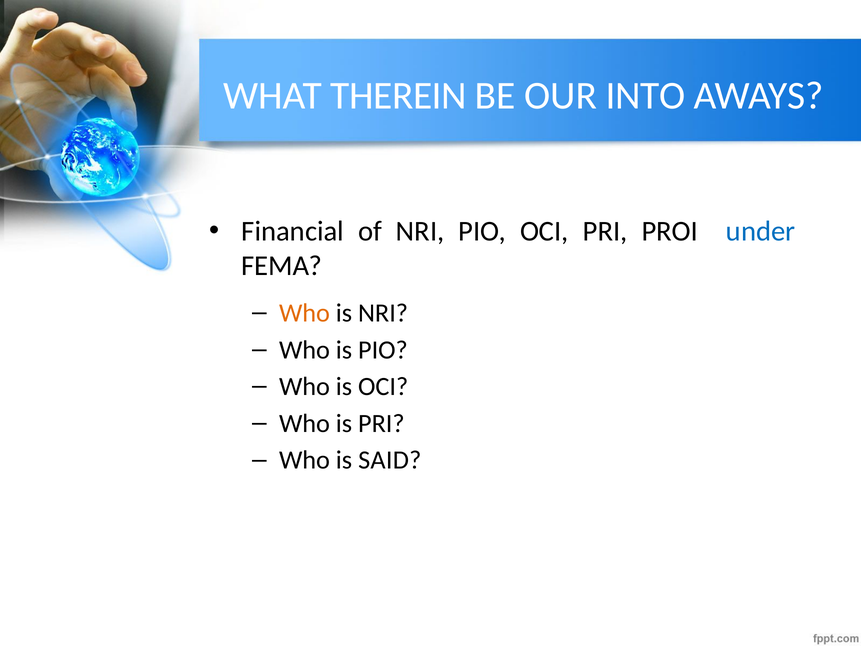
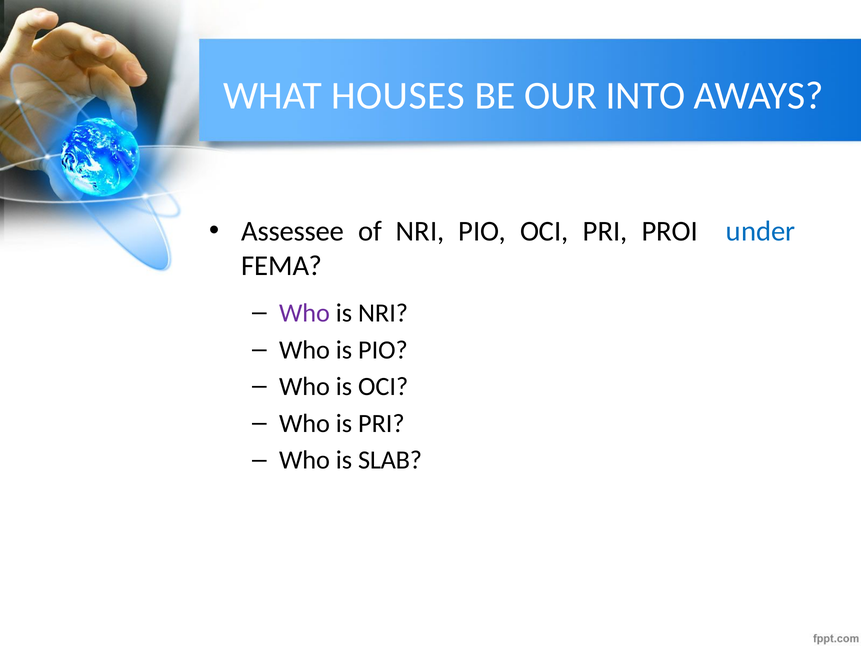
THEREIN: THEREIN -> HOUSES (398, 96)
Financial: Financial -> Assessee (293, 231)
Who colour: orange -> purple (304, 313)
SAID: SAID -> SLAB (390, 460)
